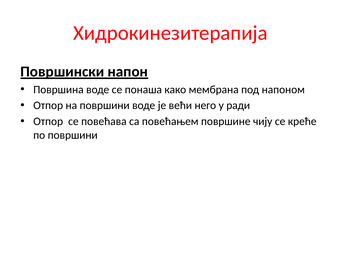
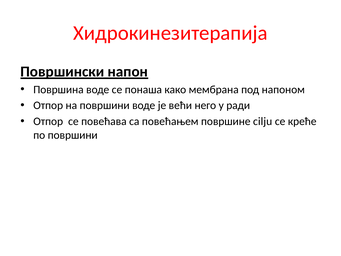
чију: чију -> cilju (263, 121)
